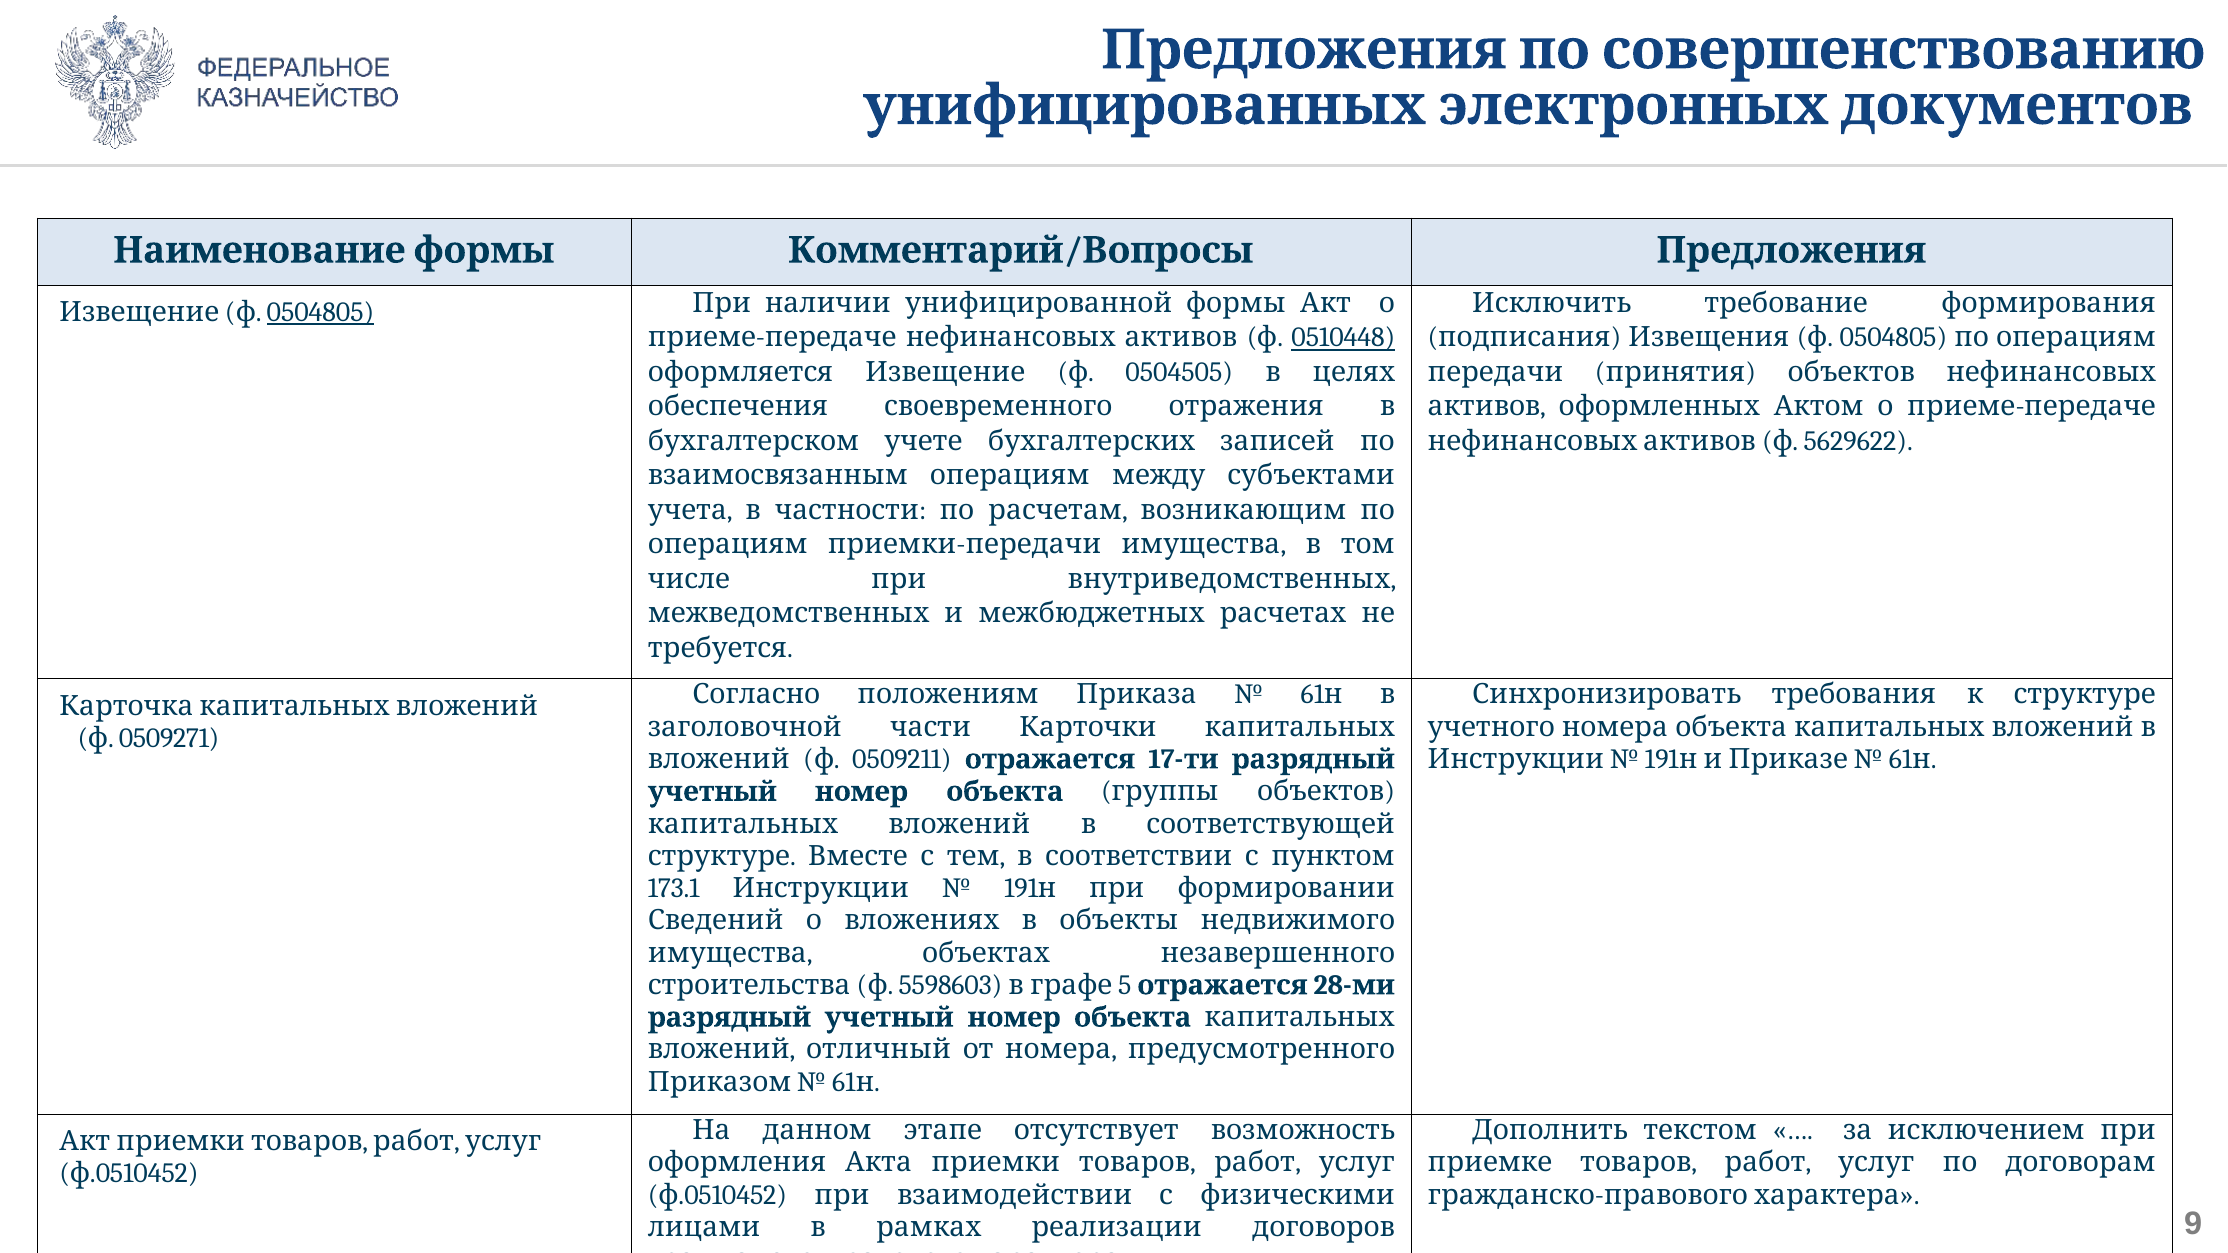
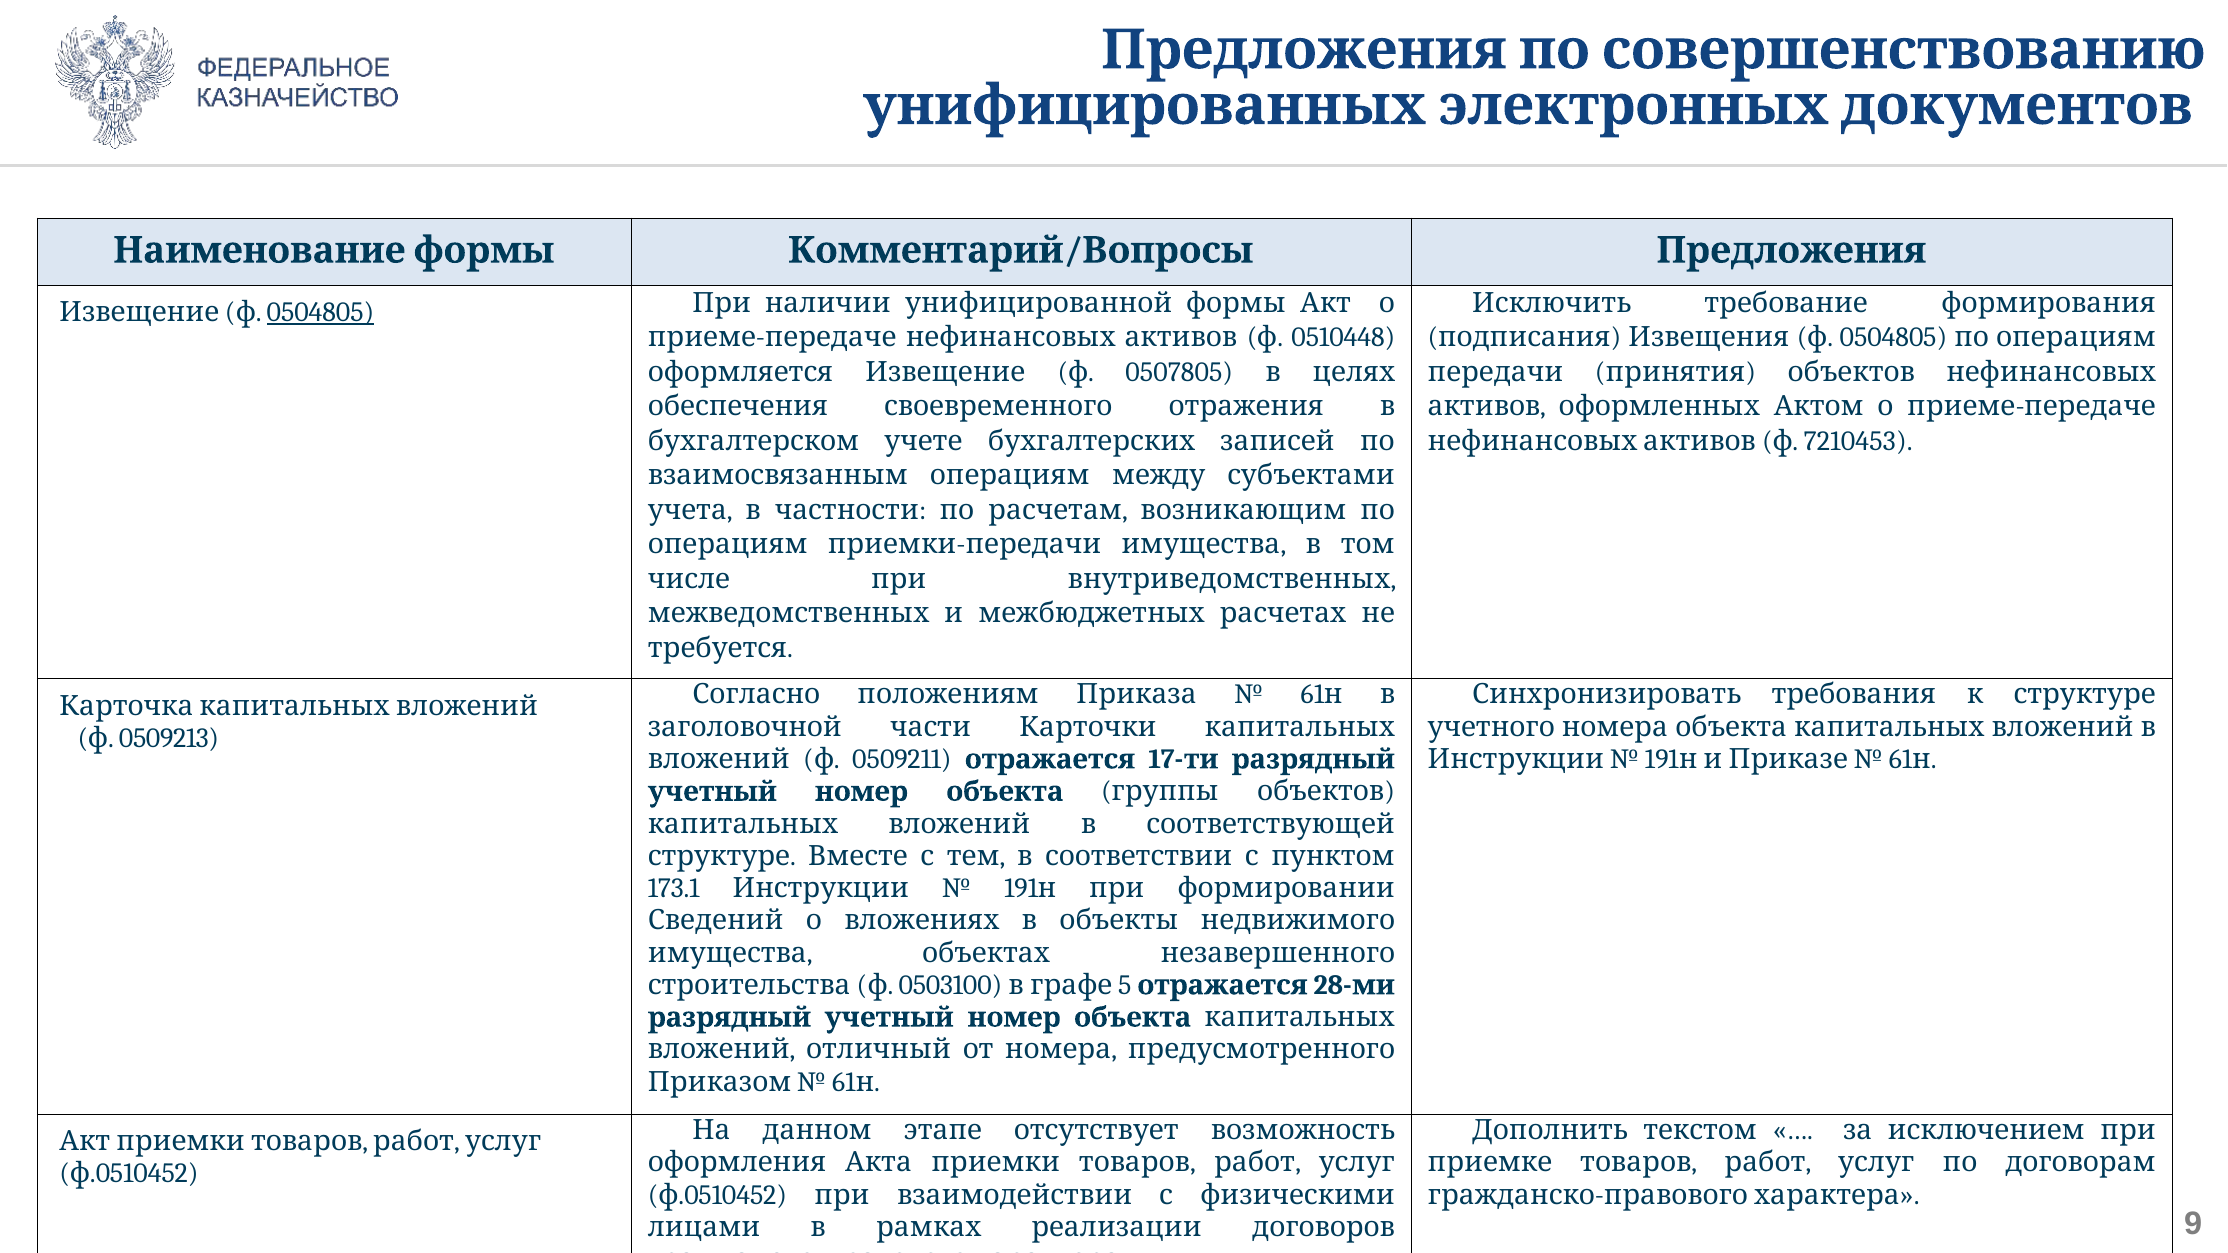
0510448 underline: present -> none (1343, 338)
0504505: 0504505 -> 0507805 (1179, 372)
5629622: 5629622 -> 7210453 (1858, 441)
0509271: 0509271 -> 0509213 (169, 738)
5598603: 5598603 -> 0503100 (950, 985)
